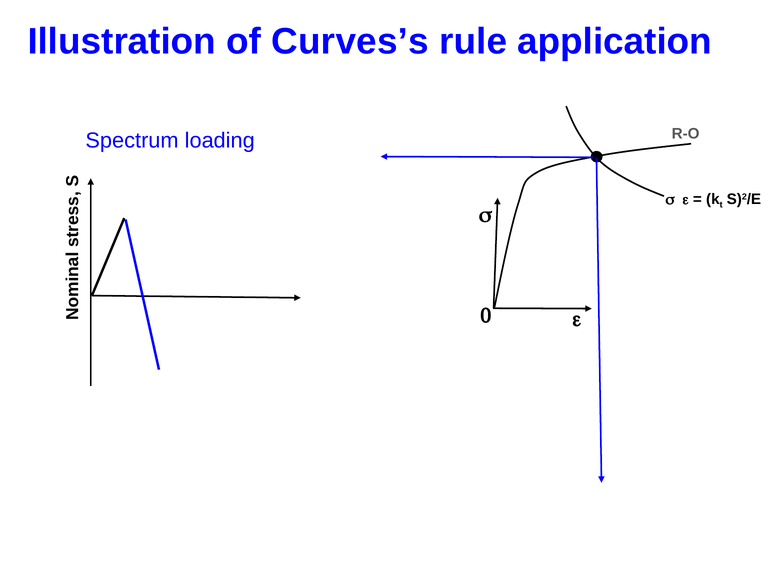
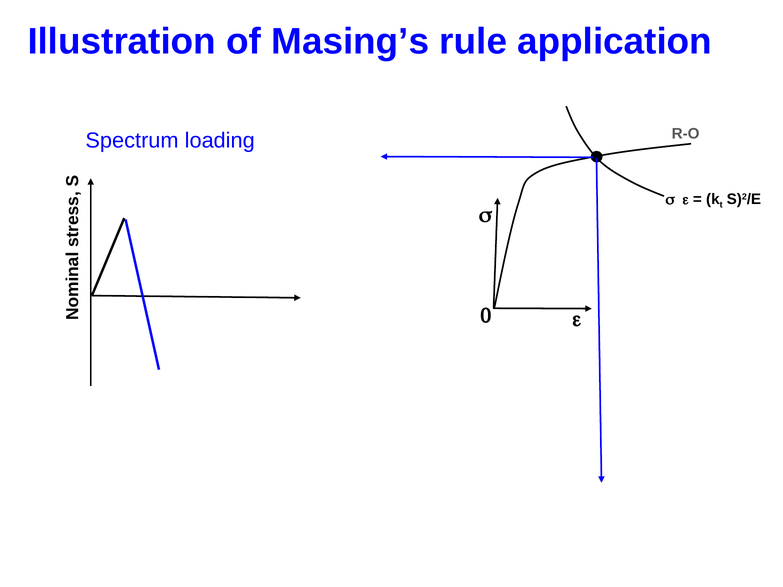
Curves’s: Curves’s -> Masing’s (350, 42)
